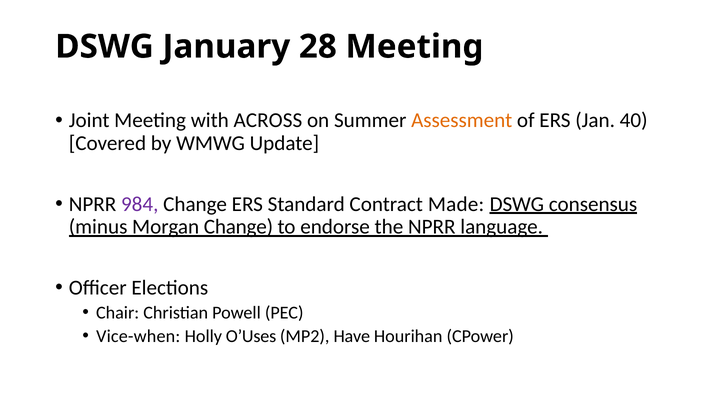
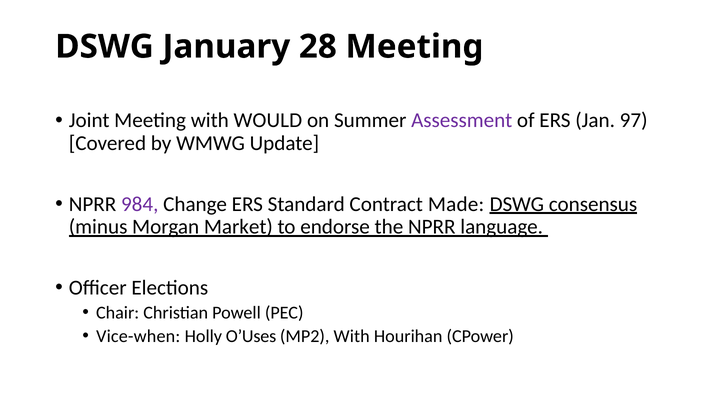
ACROSS: ACROSS -> WOULD (268, 120)
Assessment colour: orange -> purple (462, 120)
40: 40 -> 97 (634, 120)
Morgan Change: Change -> Market (238, 227)
MP2 Have: Have -> With (352, 336)
